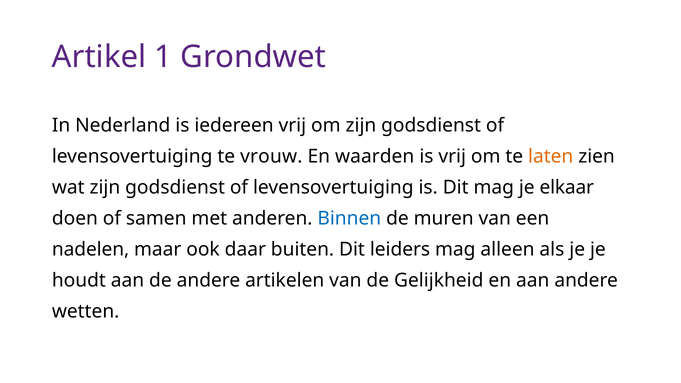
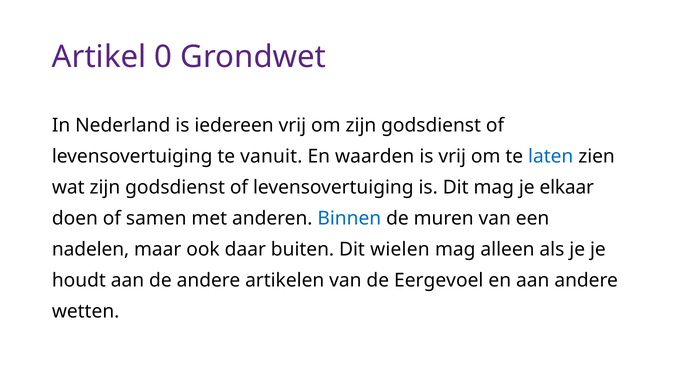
1: 1 -> 0 (163, 57)
vrouw: vrouw -> vanuit (271, 156)
laten colour: orange -> blue (551, 156)
leiders: leiders -> wielen (400, 250)
Gelijkheid: Gelijkheid -> Eergevoel (439, 281)
